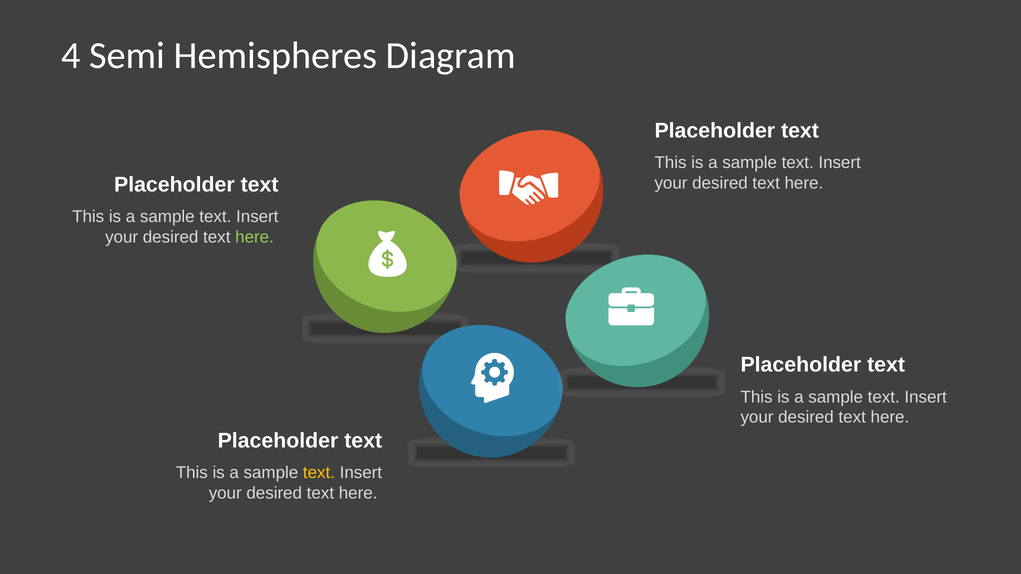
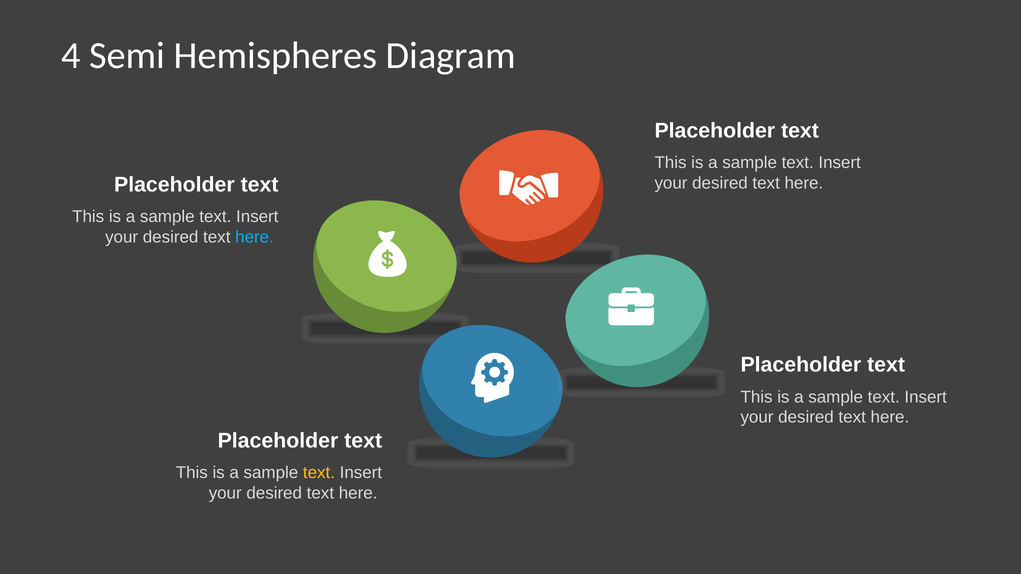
here colour: light green -> light blue (255, 237)
